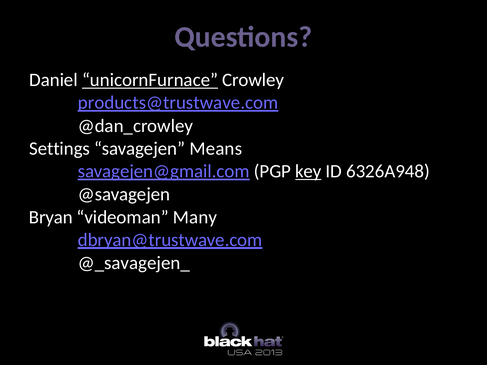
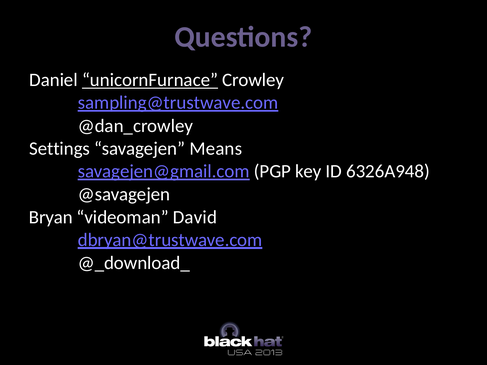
products@trustwave.com: products@trustwave.com -> sampling@trustwave.com (178, 103)
key underline: present -> none (308, 171)
Many: Many -> David (195, 217)
@_savagejen_: @_savagejen_ -> @_download_ (134, 263)
